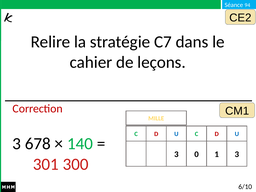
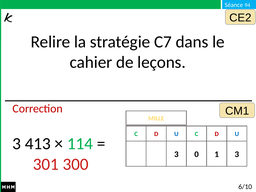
678: 678 -> 413 (38, 144)
140: 140 -> 114 (80, 144)
